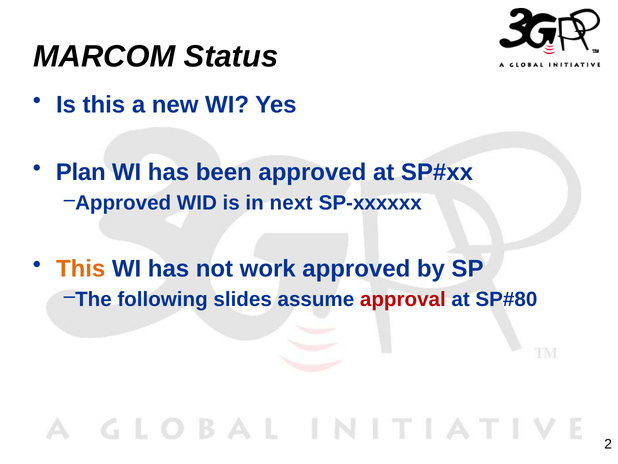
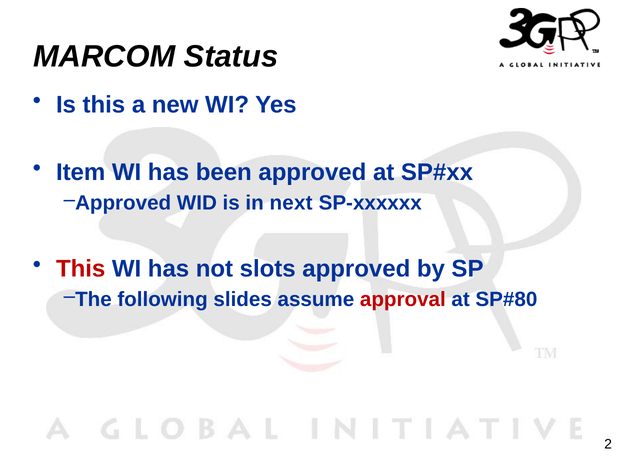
Plan: Plan -> Item (81, 172)
This colour: orange -> red (81, 268)
work: work -> slots (268, 268)
